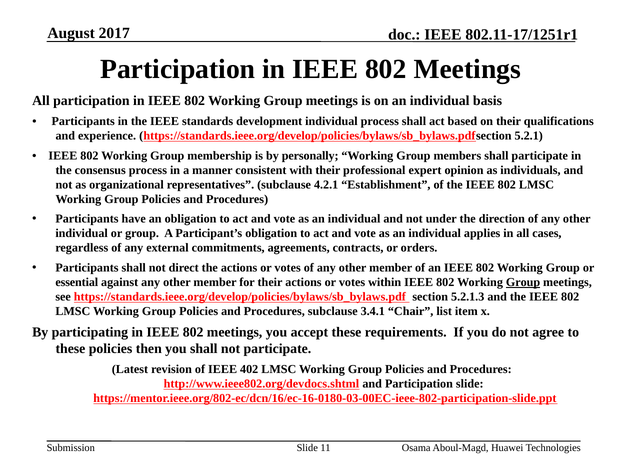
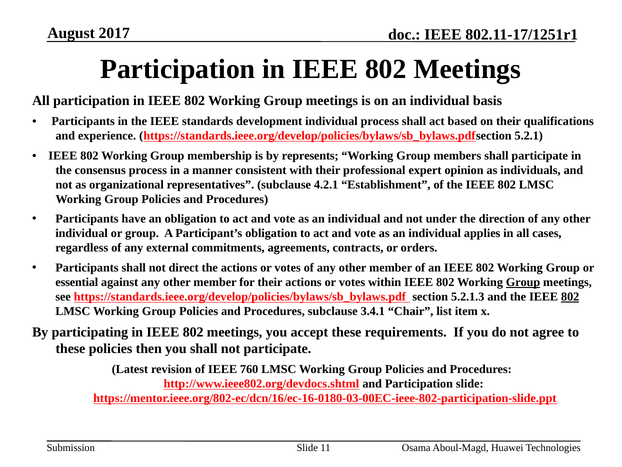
personally: personally -> represents (310, 155)
802 underline: none -> present (570, 296)
402: 402 -> 760 (249, 369)
